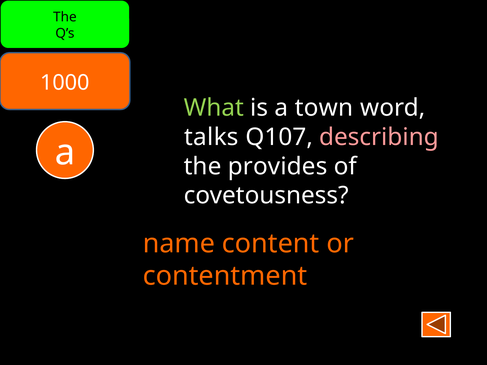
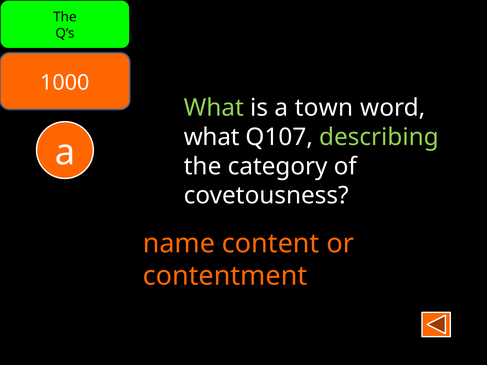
talks: talks -> what (212, 137)
describing colour: pink -> light green (379, 137)
provides: provides -> category (278, 166)
